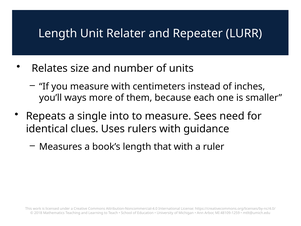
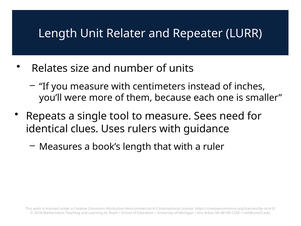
ways: ways -> were (75, 98)
into: into -> tool (119, 116)
